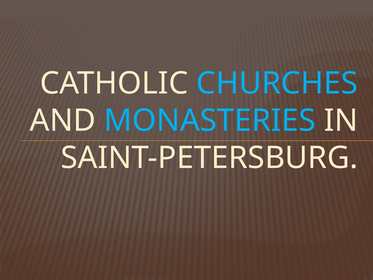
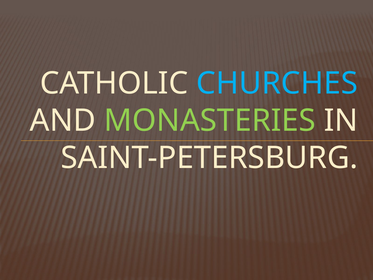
MONASTERIES colour: light blue -> light green (210, 121)
